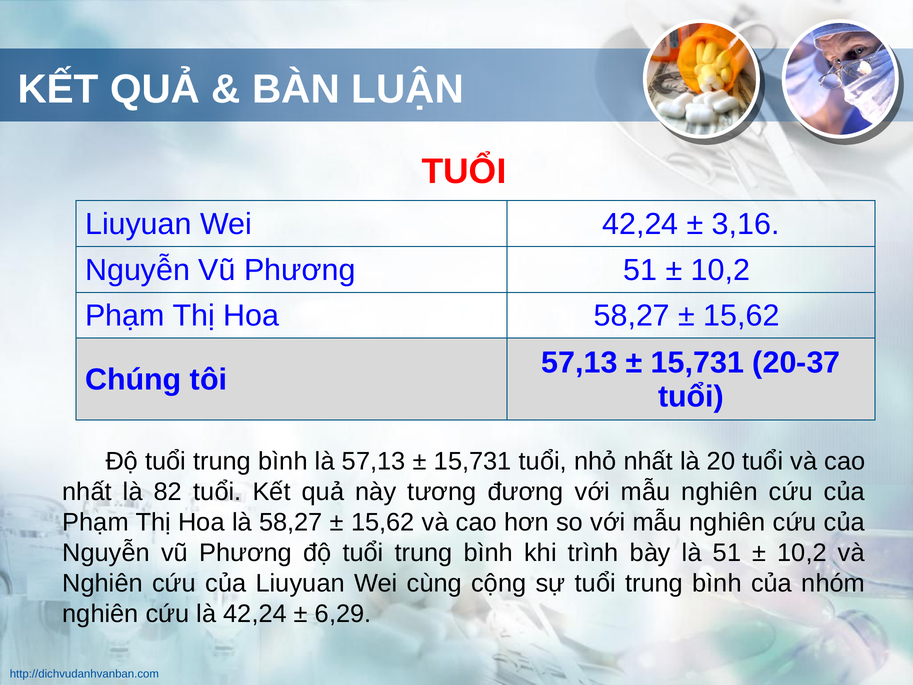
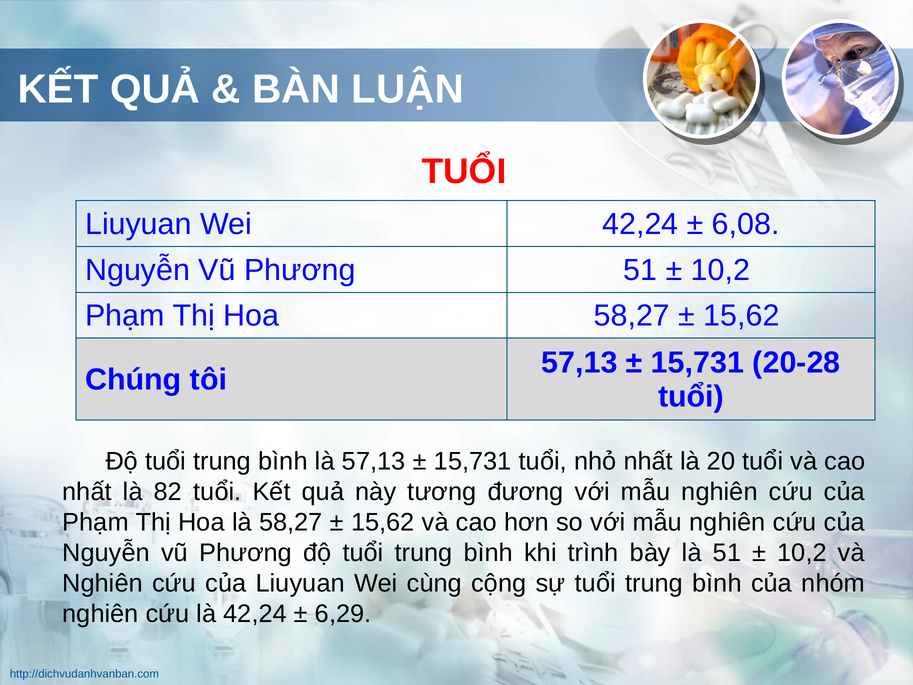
3,16: 3,16 -> 6,08 (746, 224)
20-37: 20-37 -> 20-28 (796, 362)
